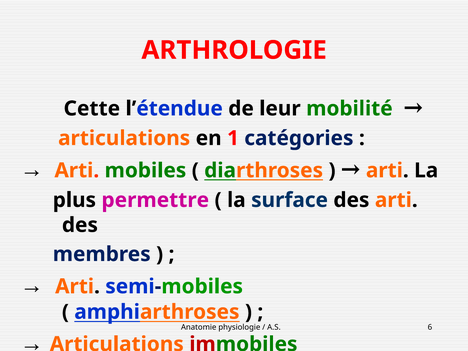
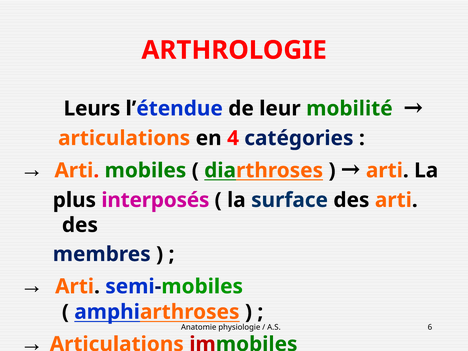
Cette: Cette -> Leurs (92, 109)
1: 1 -> 4 (233, 138)
permettre: permettre -> interposés (155, 200)
